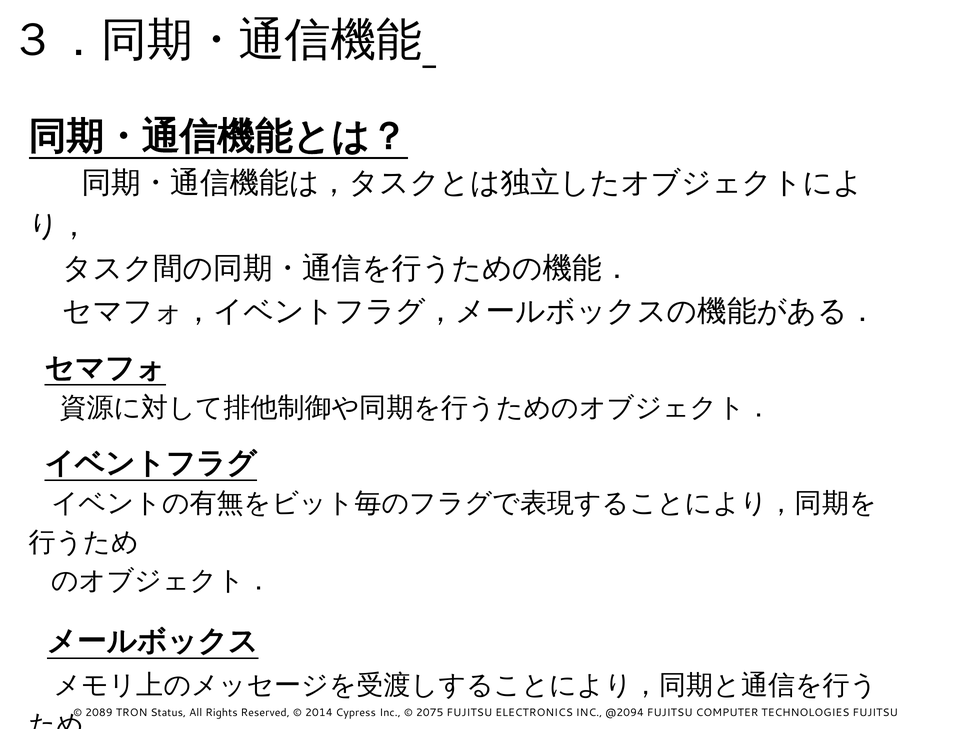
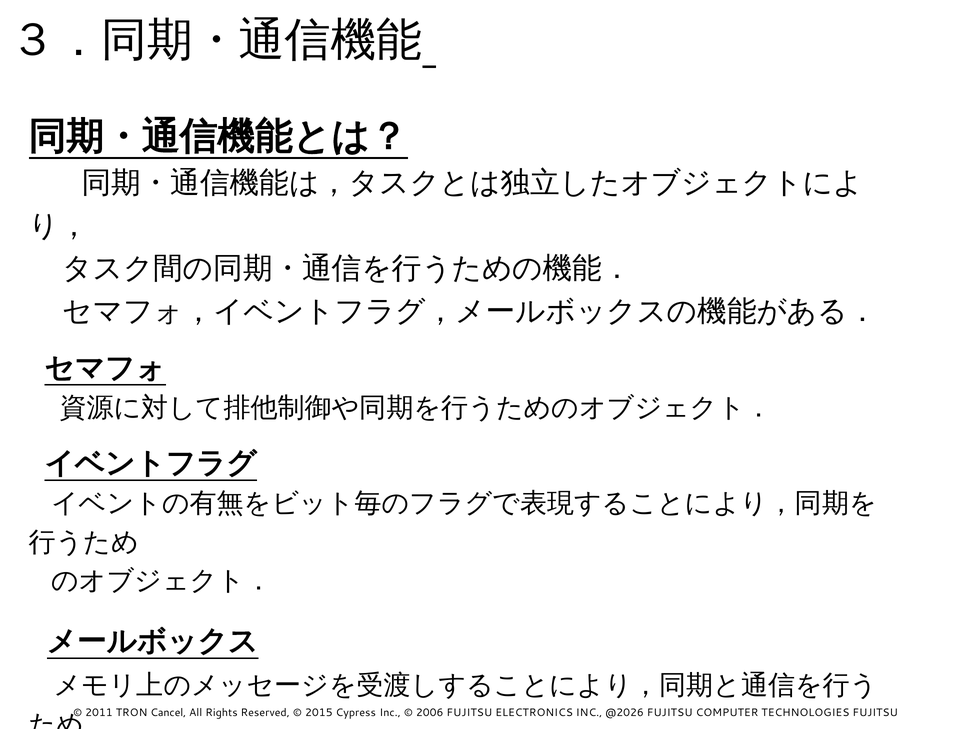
2089: 2089 -> 2011 (99, 713)
Status: Status -> Cancel (168, 713)
2014: 2014 -> 2015 (319, 713)
2075: 2075 -> 2006 (430, 713)
@2094: @2094 -> @2026 (624, 713)
